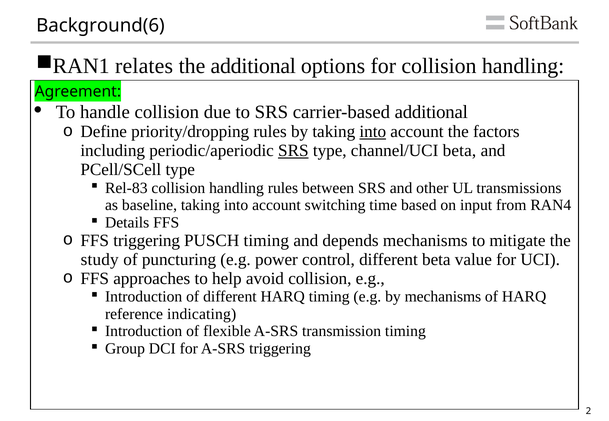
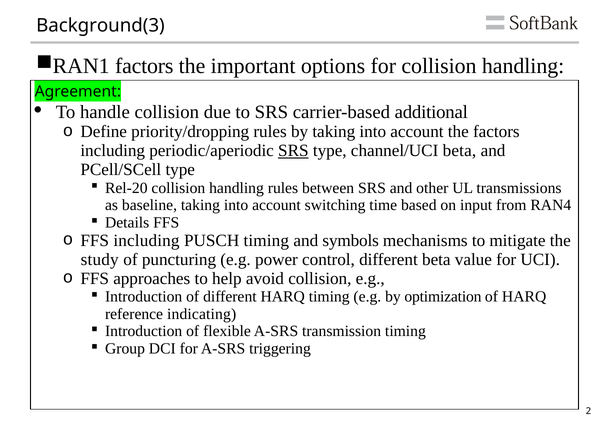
Background(6: Background(6 -> Background(3 (100, 26)
relates: relates -> factors (144, 66)
the additional: additional -> important (253, 66)
into underline: present -> none (373, 132)
Rel-83: Rel-83 -> Rel-20 (126, 188)
FFS triggering: triggering -> including (146, 241)
depends: depends -> symbols (351, 241)
by mechanisms: mechanisms -> optimization (443, 297)
